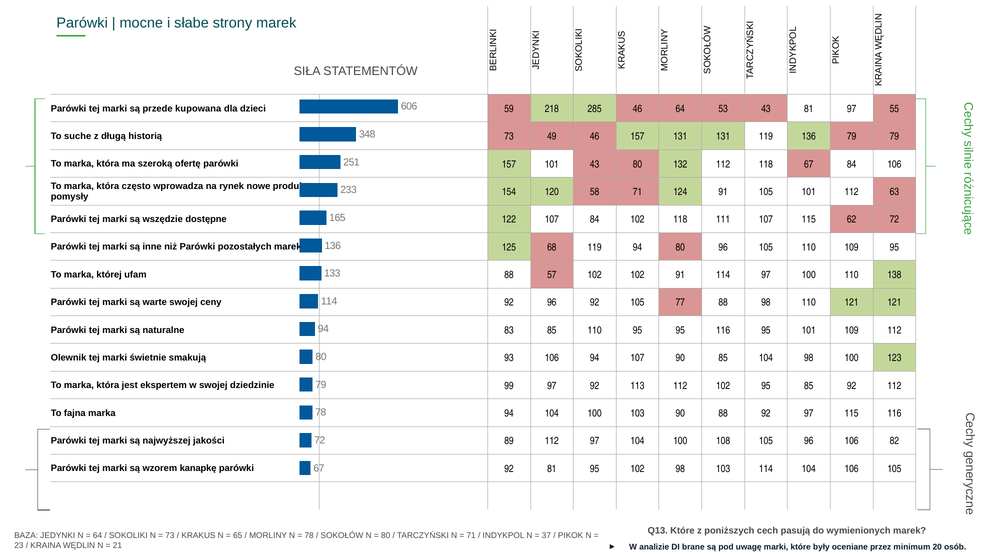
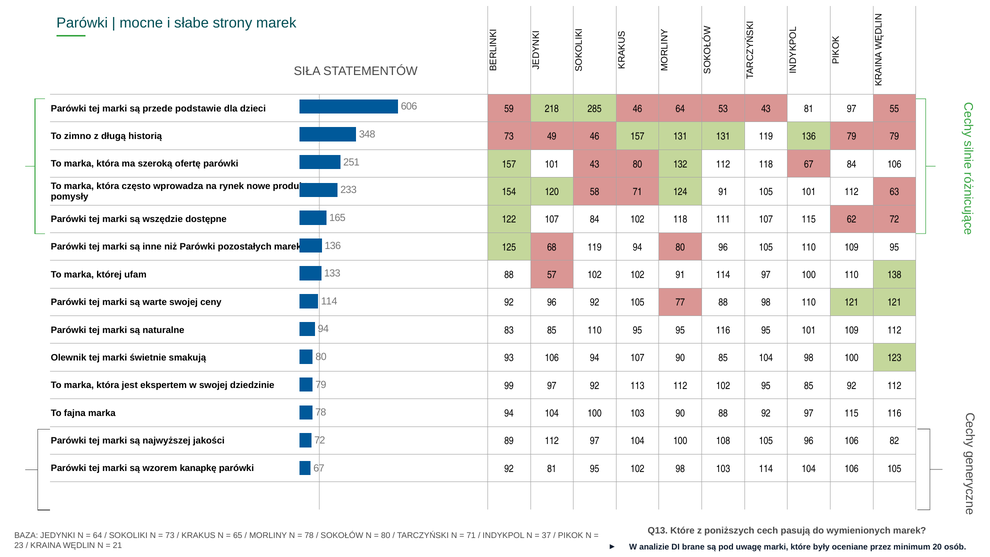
kupowana: kupowana -> podstawie (198, 108)
suche: suche -> zimno (78, 136)
